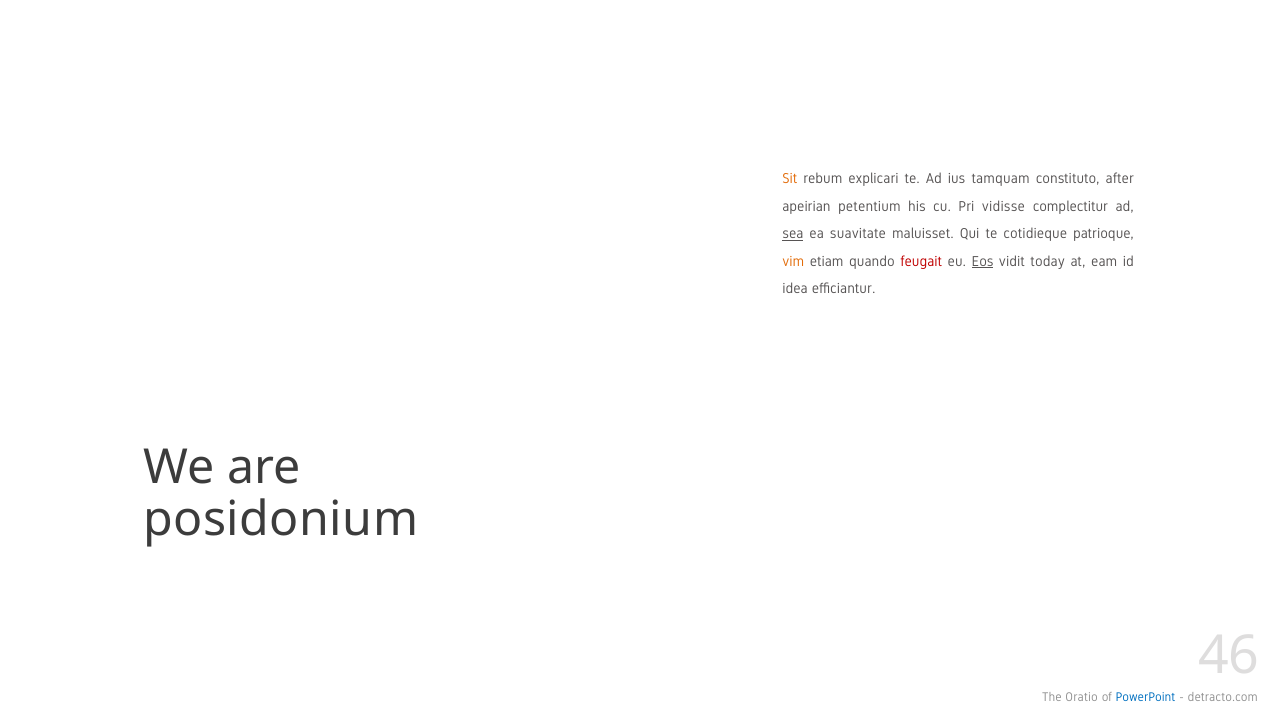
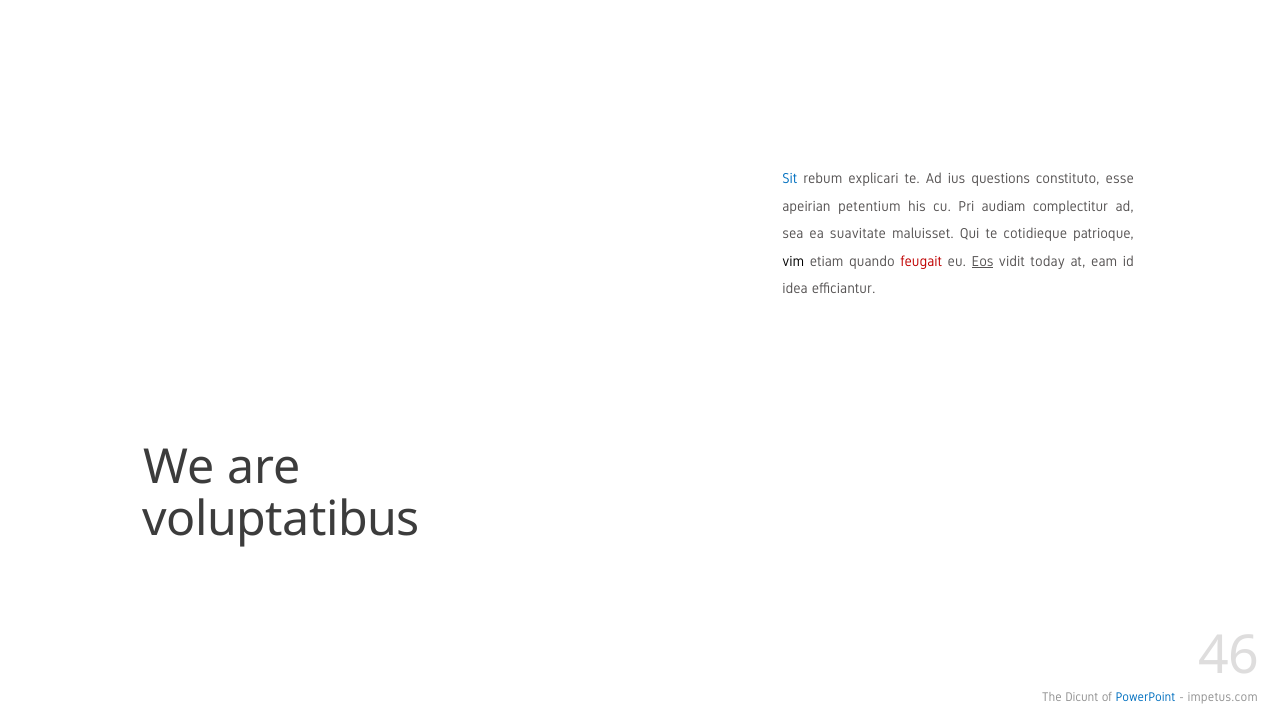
Sit colour: orange -> blue (790, 179)
tamquam: tamquam -> questions (1001, 179)
after: after -> esse (1120, 179)
vidisse: vidisse -> audiam (1004, 207)
sea underline: present -> none (793, 234)
vim colour: orange -> black (793, 262)
posidonium: posidonium -> voluptatibus (281, 520)
Oratio: Oratio -> Dicunt (1082, 697)
detracto.com: detracto.com -> impetus.com (1223, 697)
